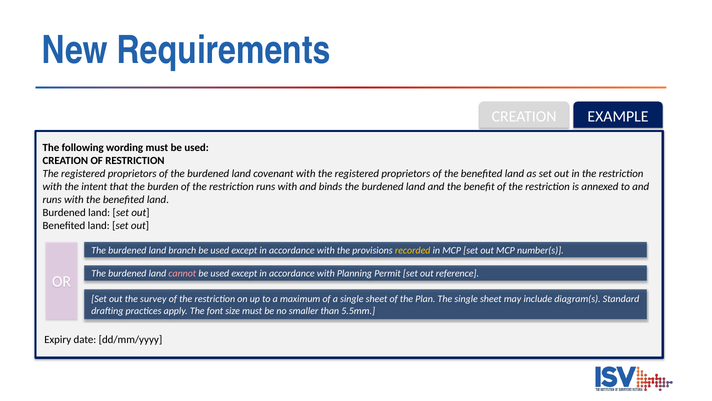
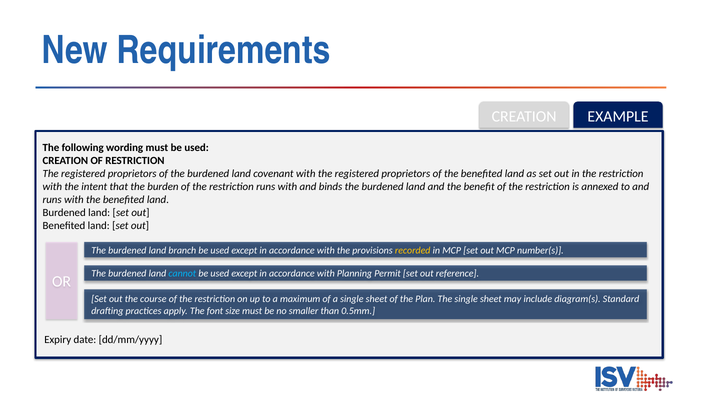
cannot colour: pink -> light blue (182, 274)
survey: survey -> course (153, 299)
5.5mm: 5.5mm -> 0.5mm (358, 311)
